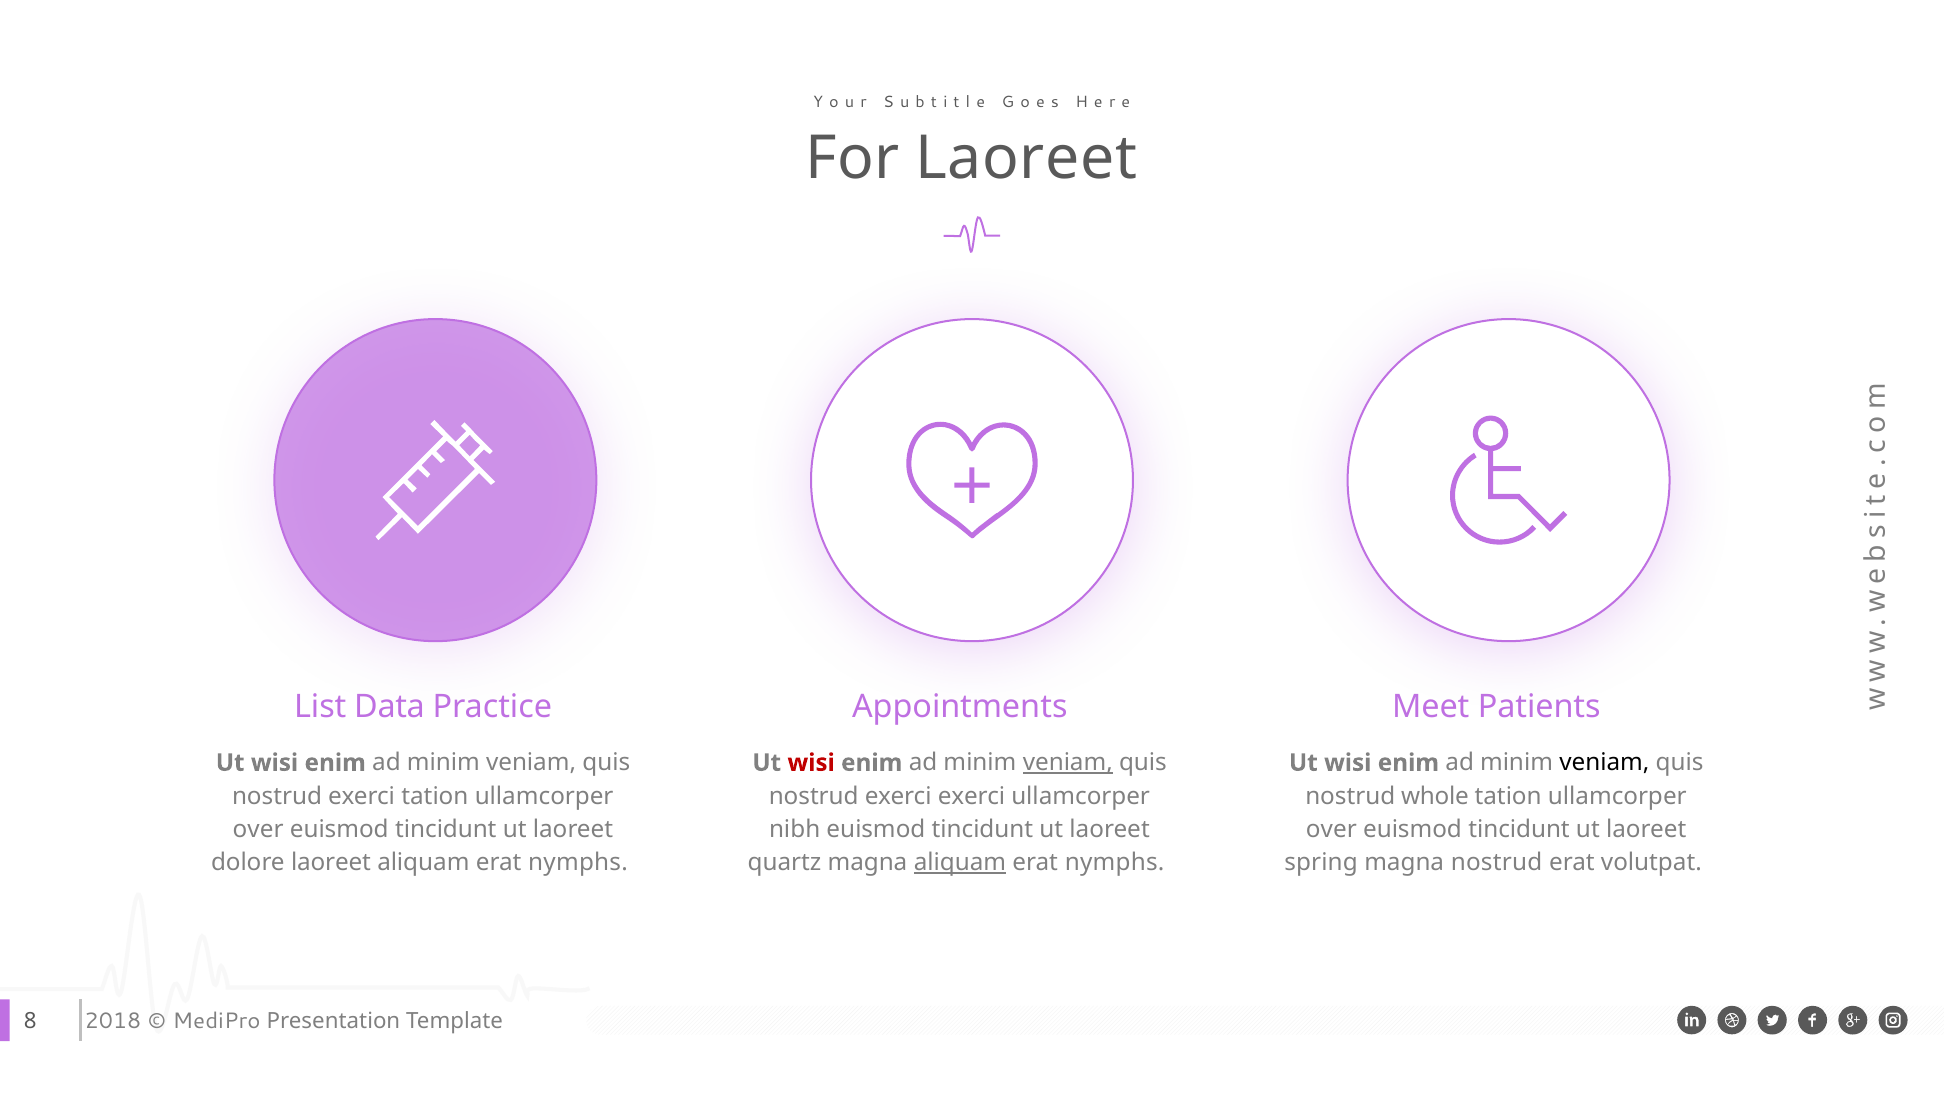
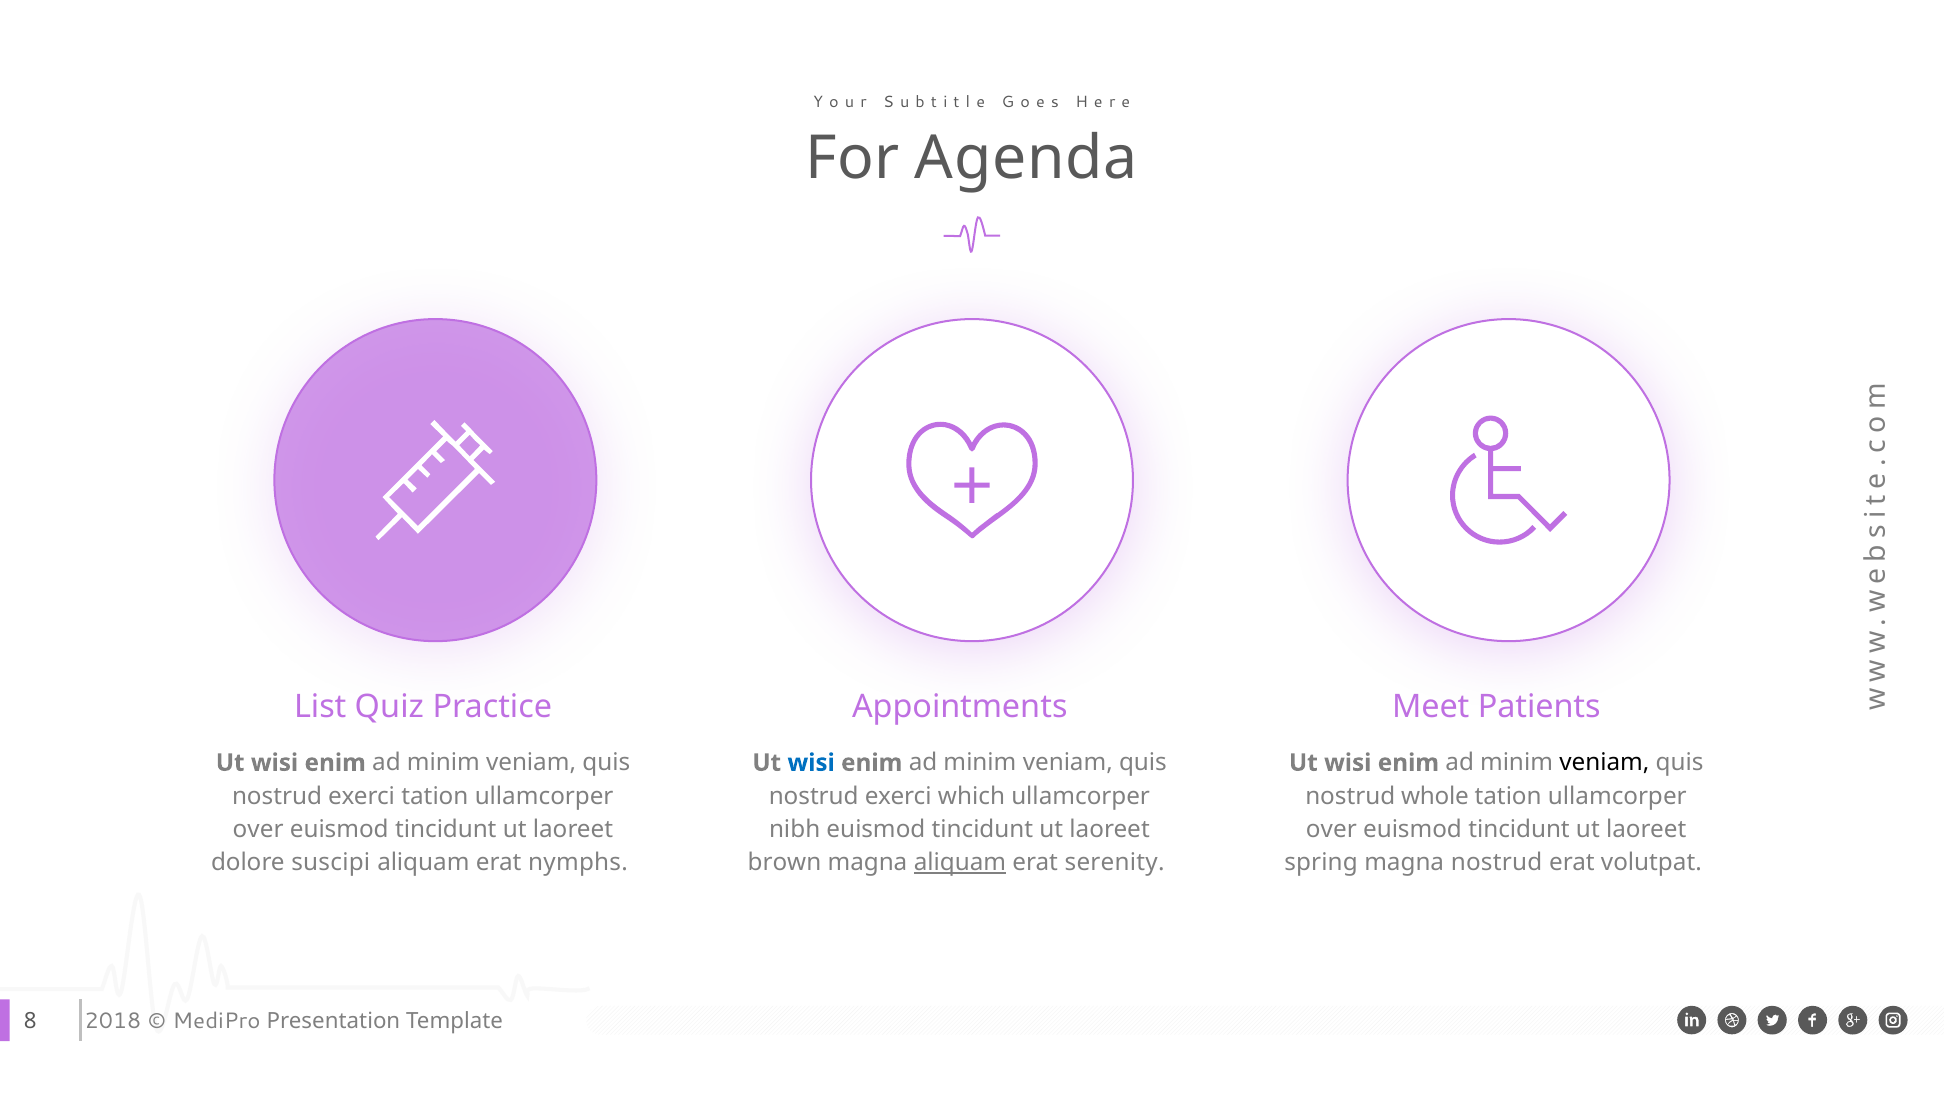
For Laoreet: Laoreet -> Agenda (1026, 158)
Data: Data -> Quiz (389, 706)
wisi colour: red -> blue (811, 762)
veniam underline: present -> none (1068, 762)
exerci exerci: exerci -> which (971, 796)
dolore laoreet: laoreet -> suscipi (331, 862)
quartz: quartz -> brown (784, 862)
nymphs: nymphs -> serenity (1115, 862)
